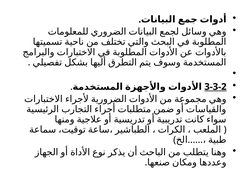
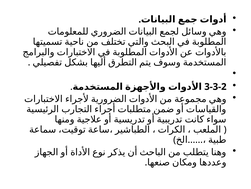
3-3-2 underline: present -> none (215, 86)
